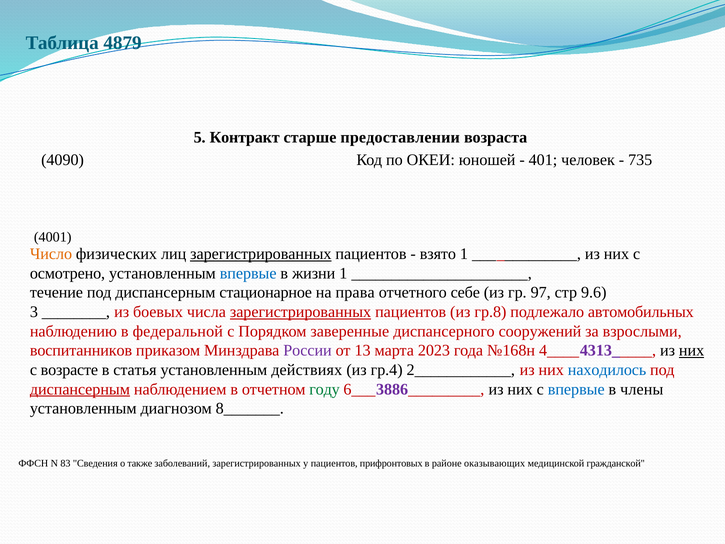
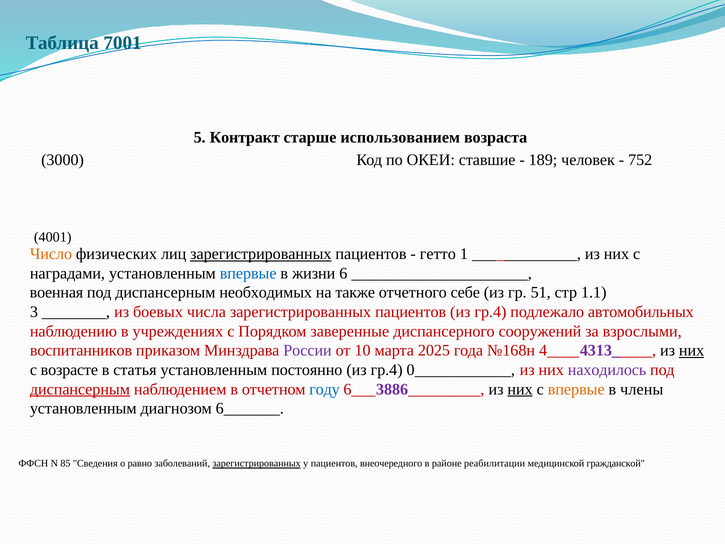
4879: 4879 -> 7001 (123, 43)
предоставлении: предоставлении -> использованием (400, 137)
4090: 4090 -> 3000 (63, 160)
юношей: юношей -> ставшие (487, 160)
401: 401 -> 189 (543, 160)
735: 735 -> 752 (640, 160)
взято: взято -> гетто (438, 254)
осмотрено: осмотрено -> наградами (67, 273)
жизни 1: 1 -> 6 (343, 273)
течение: течение -> военная (56, 292)
стационарное: стационарное -> необходимых (266, 292)
права: права -> также (355, 292)
97: 97 -> 51 (541, 292)
9.6: 9.6 -> 1.1 (594, 292)
зарегистрированных underline: present -> none (301, 312)
пациентов из гр.8: гр.8 -> гр.4 (490, 312)
федеральной: федеральной -> учреждениях (178, 331)
13: 13 -> 10 (363, 350)
2023: 2023 -> 2025 (434, 350)
действиях: действиях -> постоянно (307, 370)
2____________: 2____________ -> 0____________ (461, 370)
находилось colour: blue -> purple (607, 370)
году colour: green -> blue (325, 389)
них underline: none -> present (520, 389)
впервые colour: blue -> orange (576, 389)
8_______: 8_______ -> 6_______ (250, 408)
83: 83 -> 85 (65, 463)
также: также -> равно (140, 463)
зарегистрированных underline: none -> present (257, 463)
прифронтовых: прифронтовых -> внеочередного (391, 463)
оказывающих: оказывающих -> реабилитации (495, 463)
